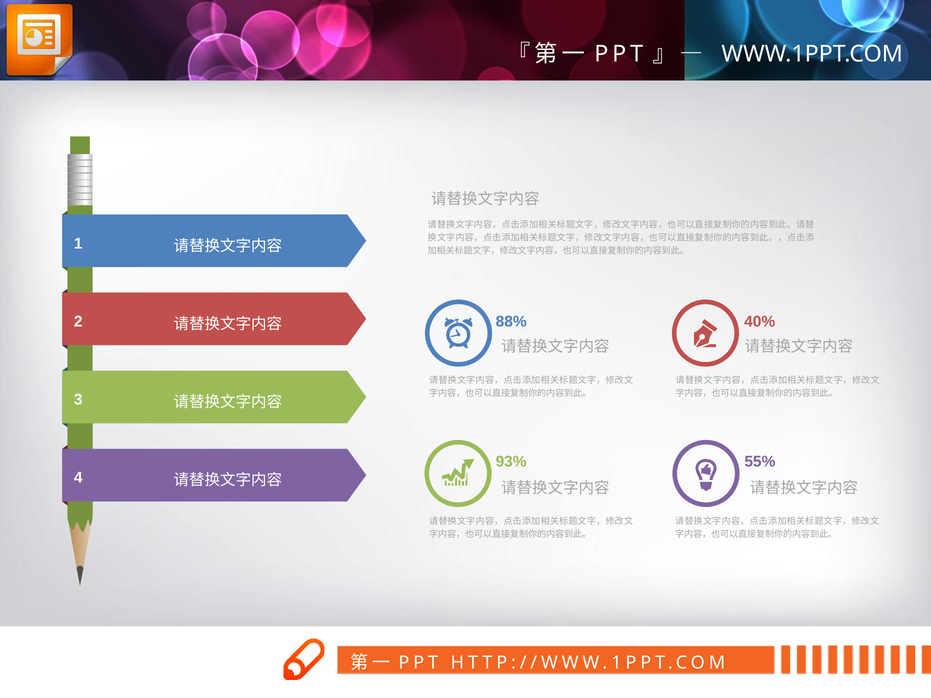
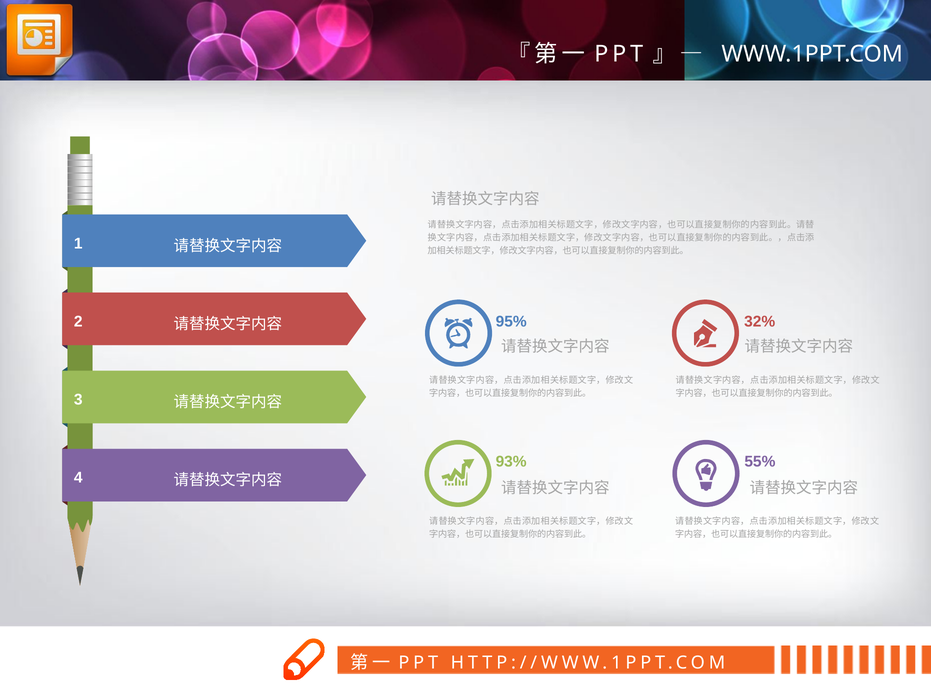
88%: 88% -> 95% (511, 322)
40%: 40% -> 32% (760, 322)
